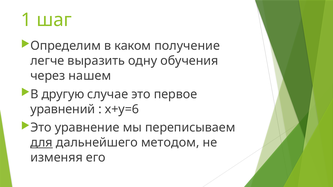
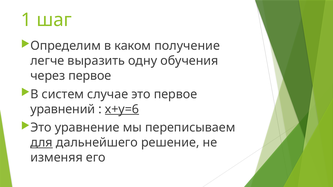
через нашем: нашем -> первое (90, 76)
другую: другую -> систем (63, 94)
х+у=6 underline: none -> present (122, 109)
методом: методом -> решение (170, 143)
